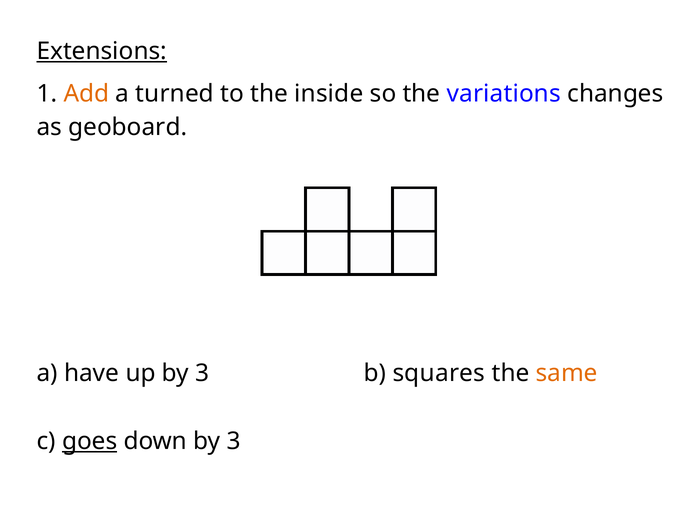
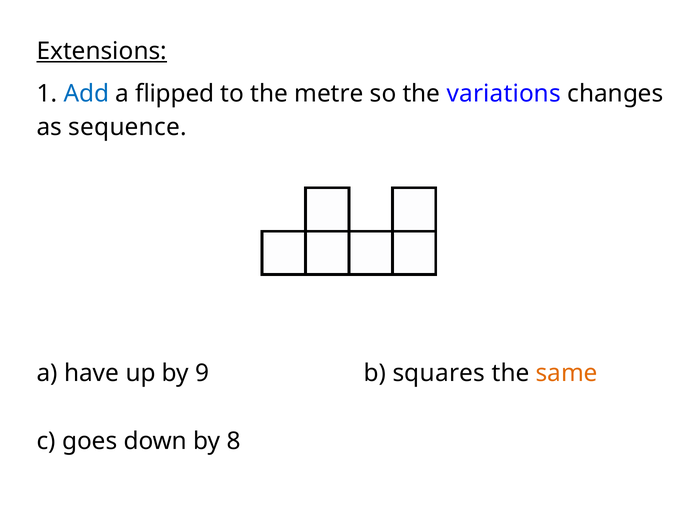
Add colour: orange -> blue (86, 94)
turned: turned -> flipped (175, 94)
inside: inside -> metre (329, 94)
geoboard: geoboard -> sequence (128, 127)
up by 3: 3 -> 9 (202, 373)
goes underline: present -> none (90, 441)
down by 3: 3 -> 8 (234, 441)
